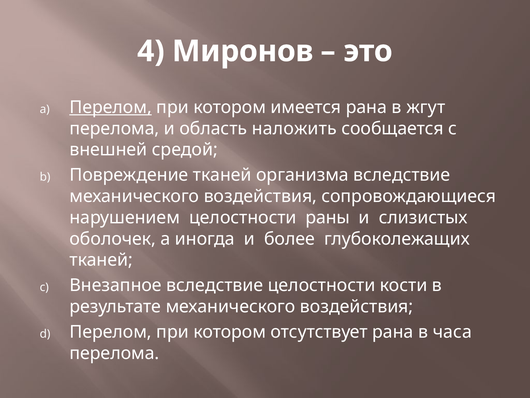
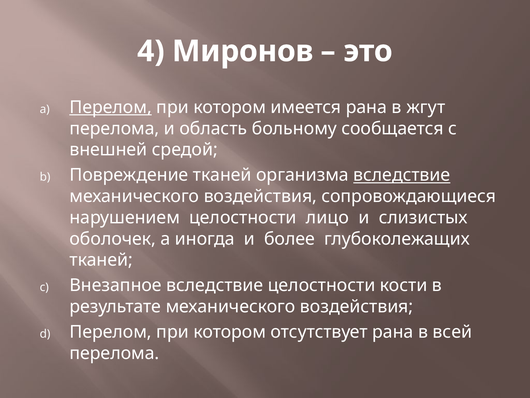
наложить: наложить -> больному (294, 128)
вследствие underline: none -> present (402, 175)
раны: раны -> лицо (327, 217)
часа: часа -> всей (452, 332)
